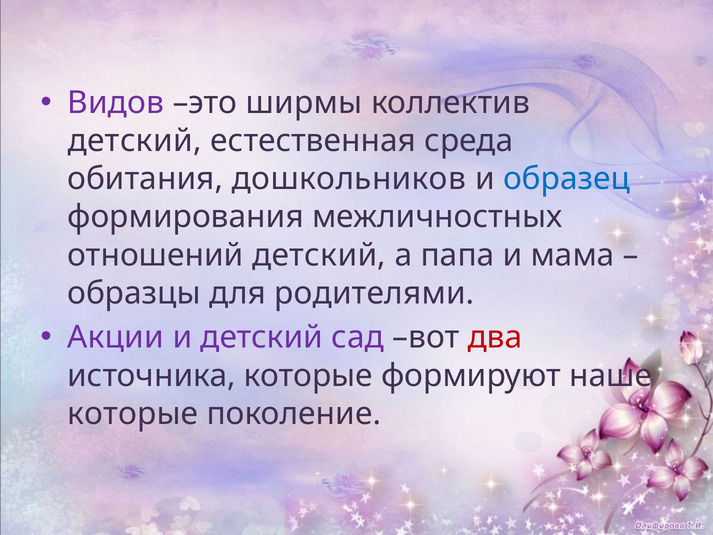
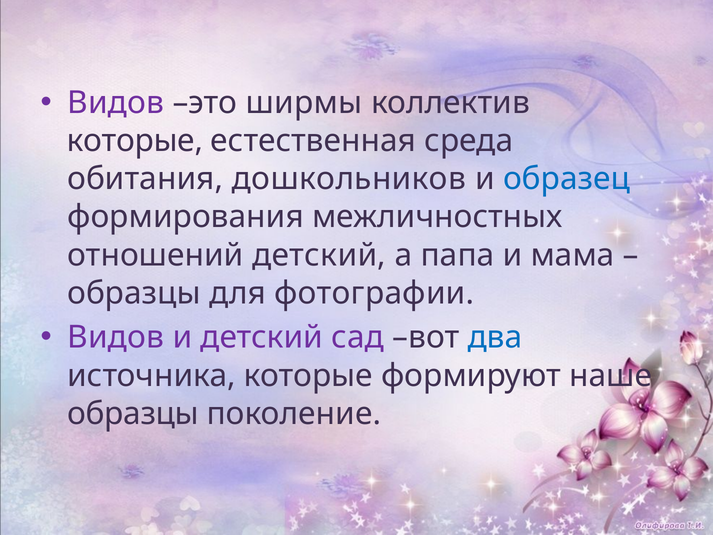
детский: детский -> которые (135, 141)
родителями: родителями -> фотографии (374, 293)
Акции: Акции -> Видов (116, 337)
два colour: red -> blue (495, 337)
которые: которые -> образцы (133, 413)
